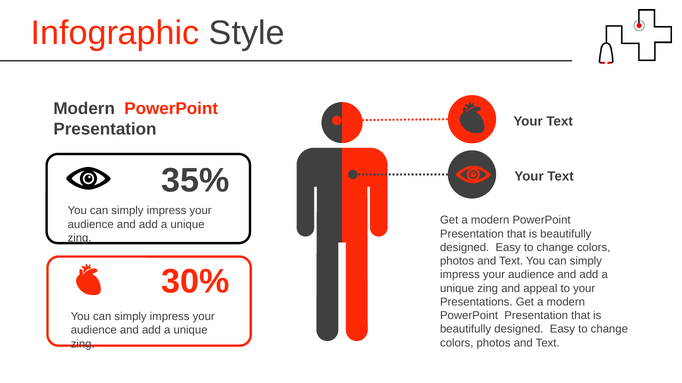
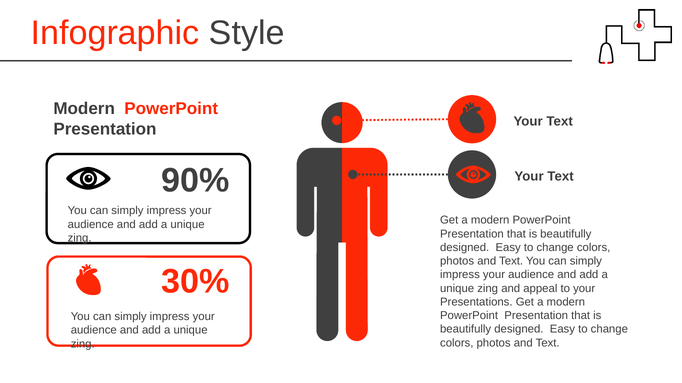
35%: 35% -> 90% (195, 181)
